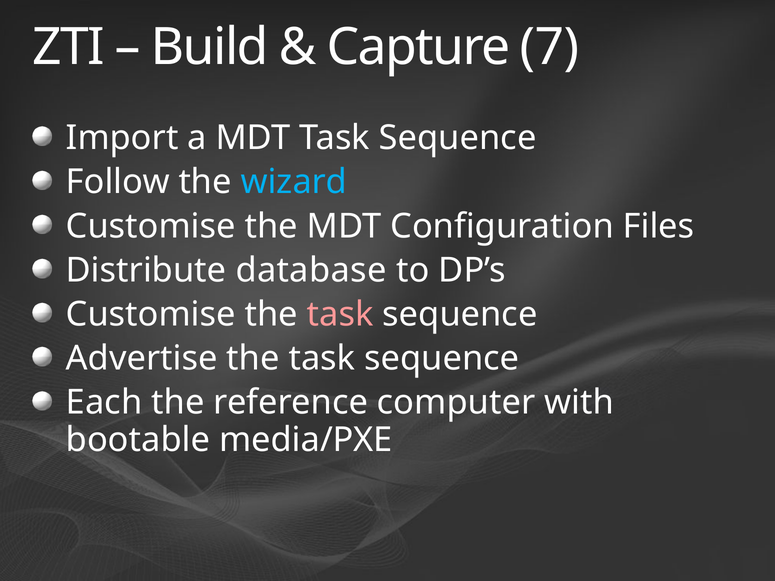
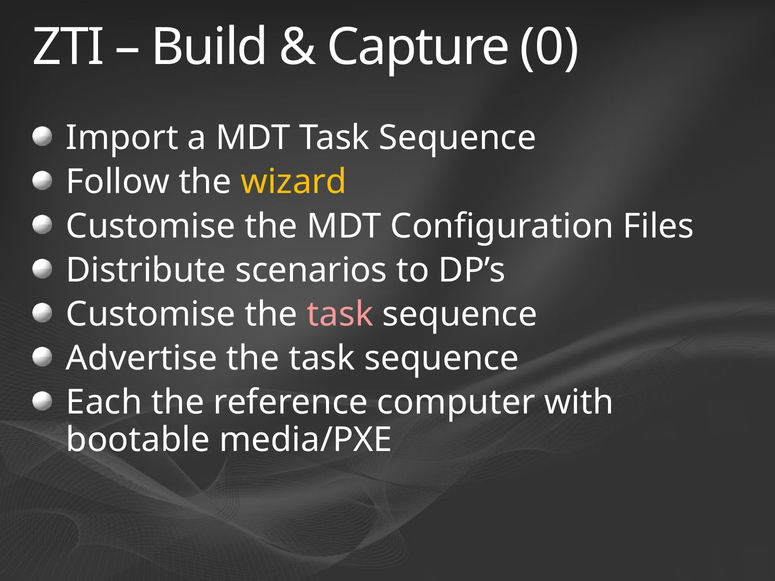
7: 7 -> 0 (550, 47)
wizard colour: light blue -> yellow (294, 182)
database: database -> scenarios (311, 270)
